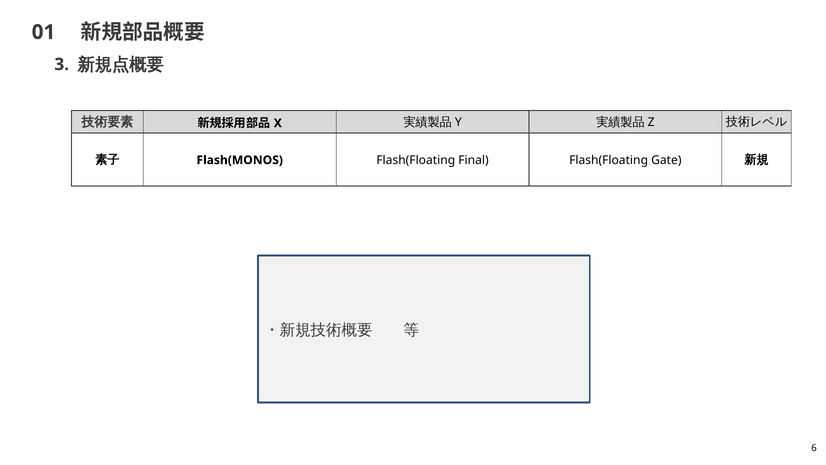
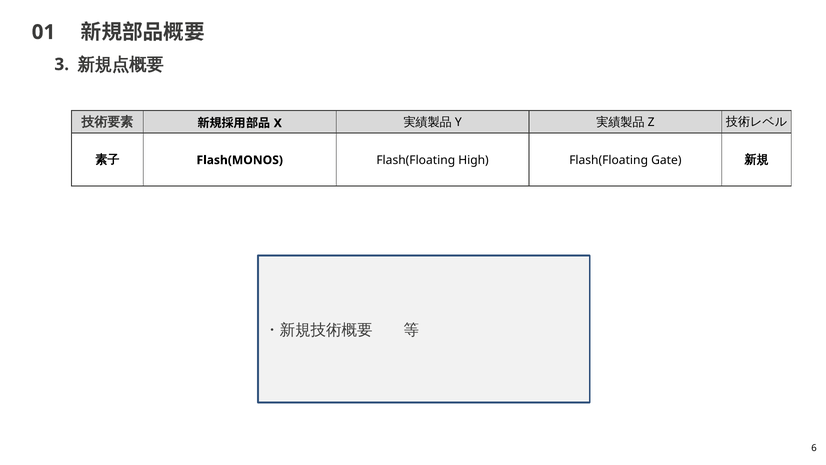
Final: Final -> High (474, 160)
